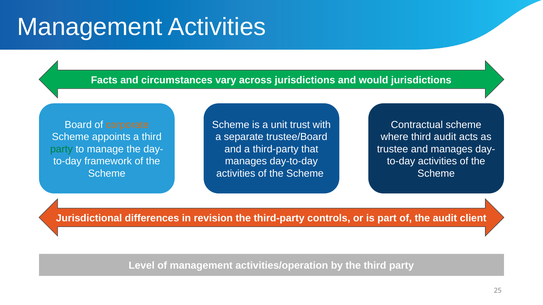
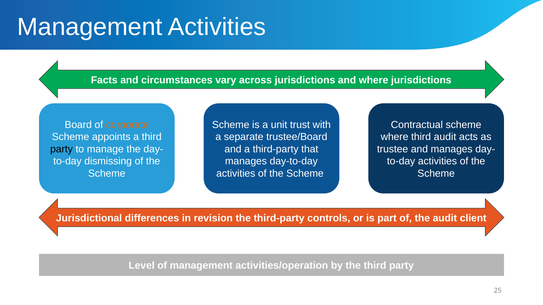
and would: would -> where (374, 80)
party colour: green -> black (62, 149)
framework: framework -> dismissing (108, 162)
